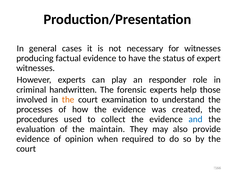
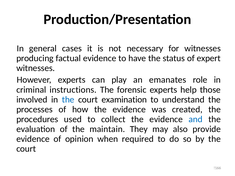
responder: responder -> emanates (168, 80)
handwritten: handwritten -> instructions (73, 90)
the colour: orange -> blue (68, 100)
